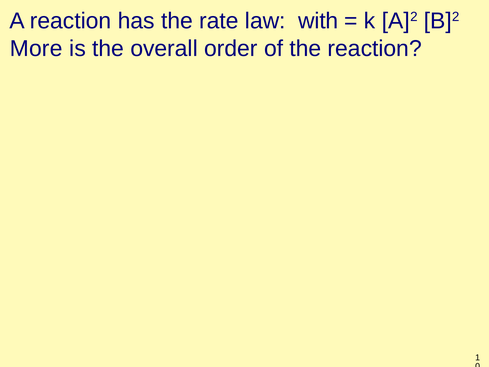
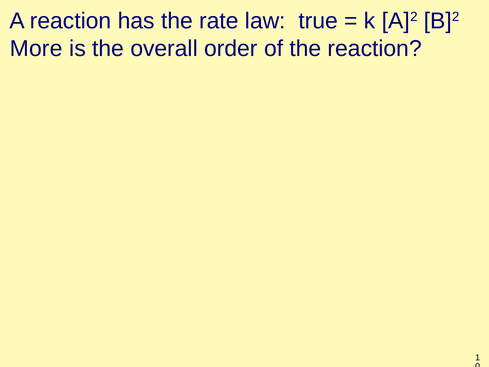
with: with -> true (318, 21)
